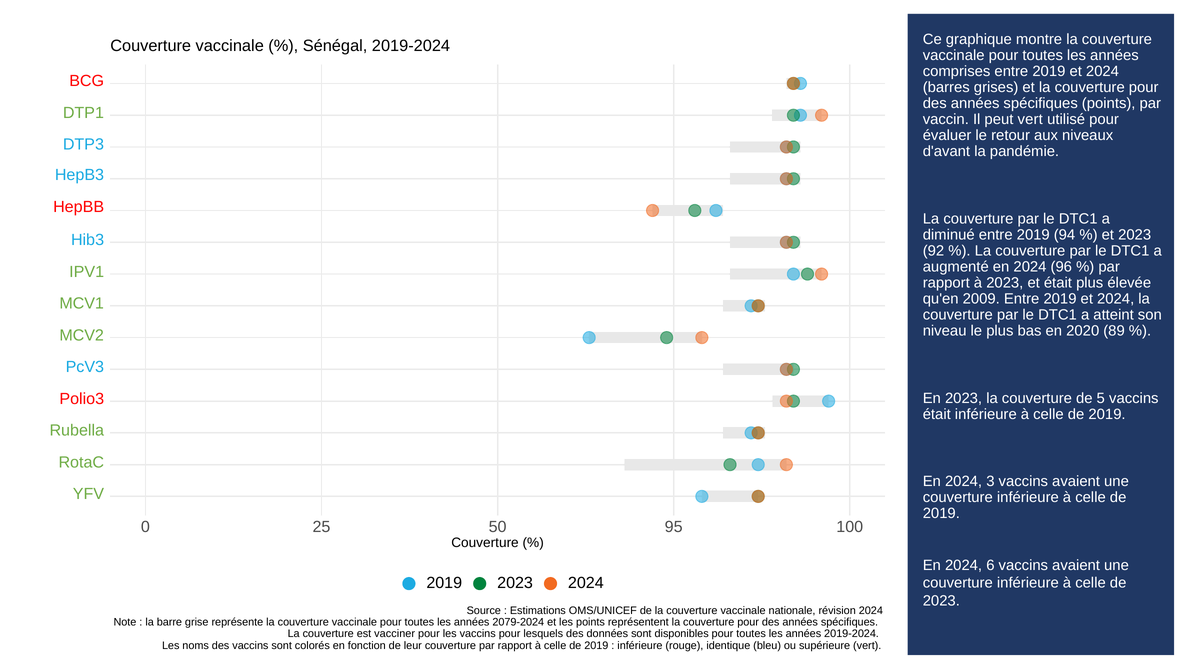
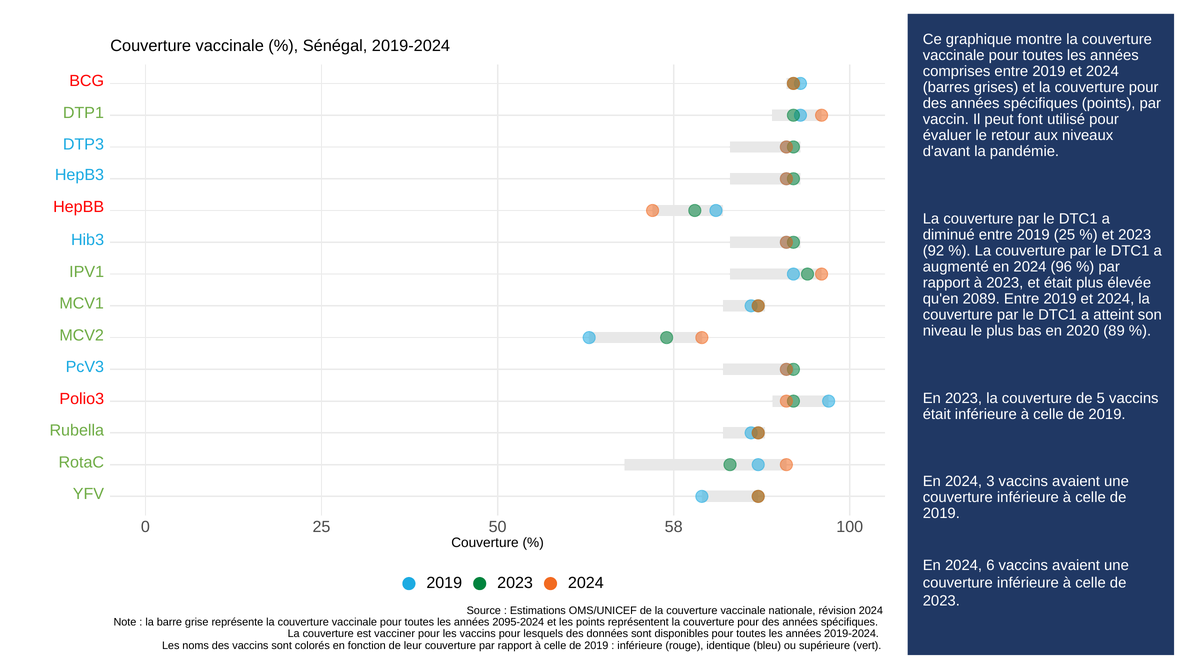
peut vert: vert -> font (1030, 119)
2019 94: 94 -> 25 (1065, 235)
2009: 2009 -> 2089 (981, 299)
95: 95 -> 58 (674, 527)
2079-2024: 2079-2024 -> 2095-2024 (518, 622)
